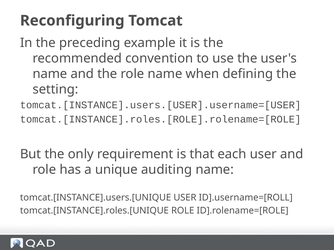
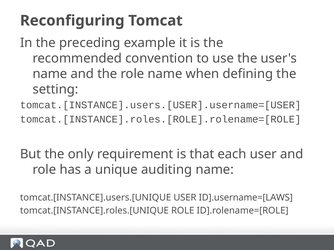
ID].username=[ROLL: ID].username=[ROLL -> ID].username=[LAWS (246, 198)
